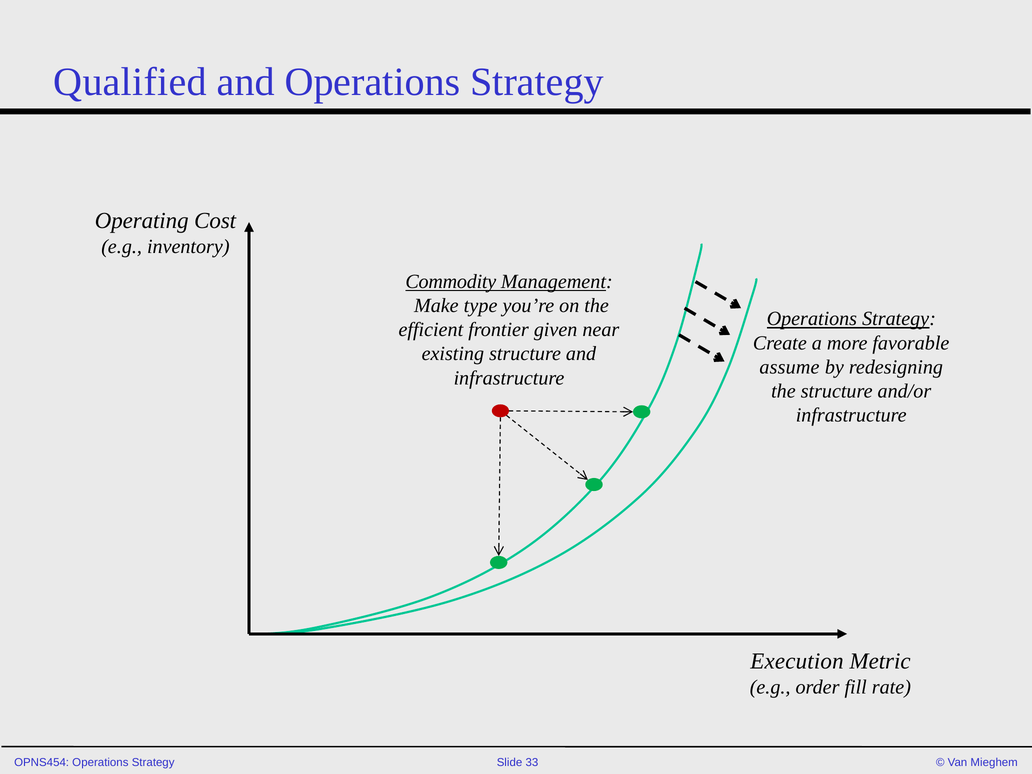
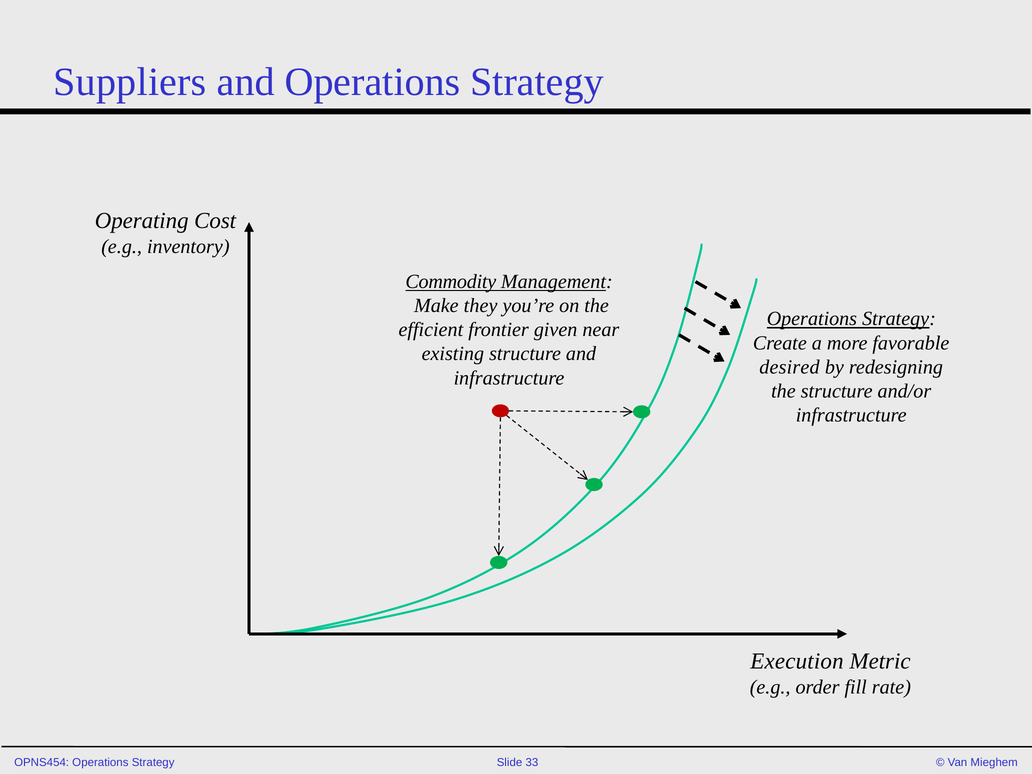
Qualified: Qualified -> Suppliers (130, 82)
type: type -> they (481, 306)
assume: assume -> desired (789, 367)
